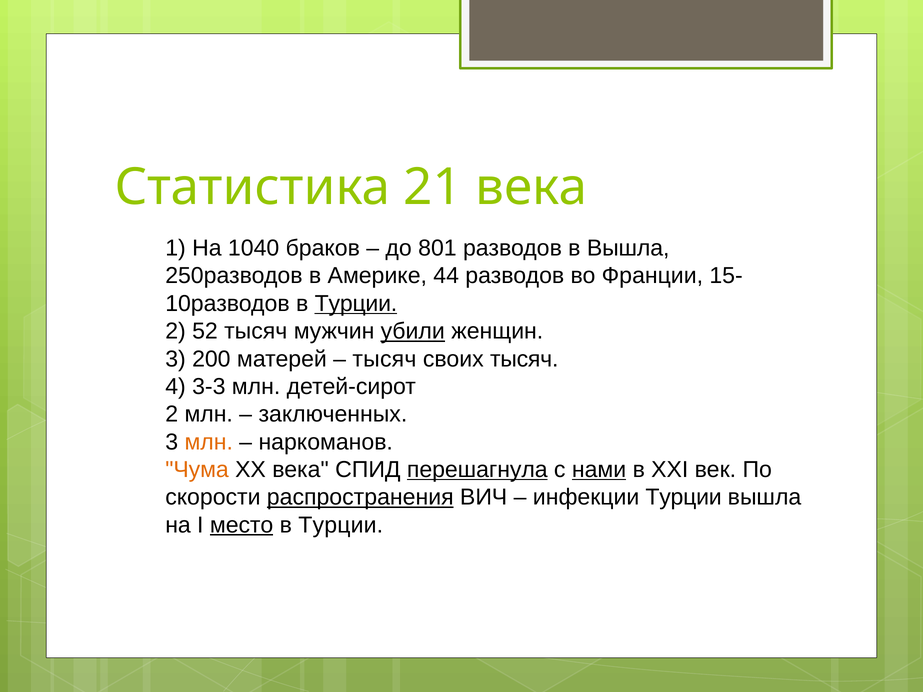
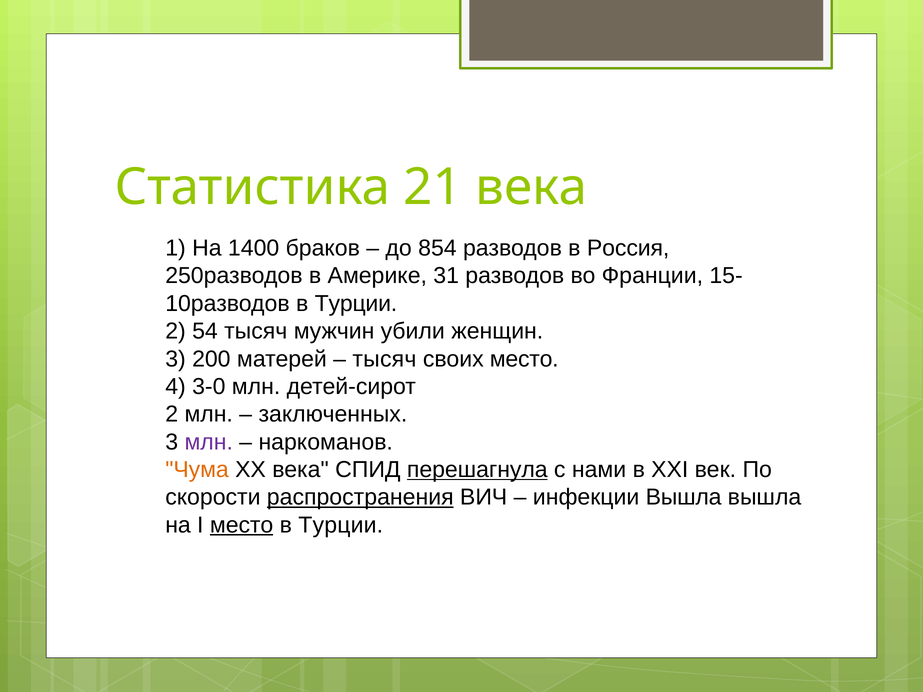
1040: 1040 -> 1400 (254, 248)
801: 801 -> 854 (437, 248)
в Вышла: Вышла -> Россия (628, 248)
44: 44 -> 31 (446, 276)
Турции underline: present -> none (356, 304)
52: 52 -> 54 (205, 331)
убили underline: present -> none (413, 331)
своих тысяч: тысяч -> место (524, 359)
3-3: 3-3 -> 3-0 (209, 387)
млн colour: orange -> purple (209, 442)
нами underline: present -> none (599, 470)
инфекции Турции: Турции -> Вышла (684, 497)
